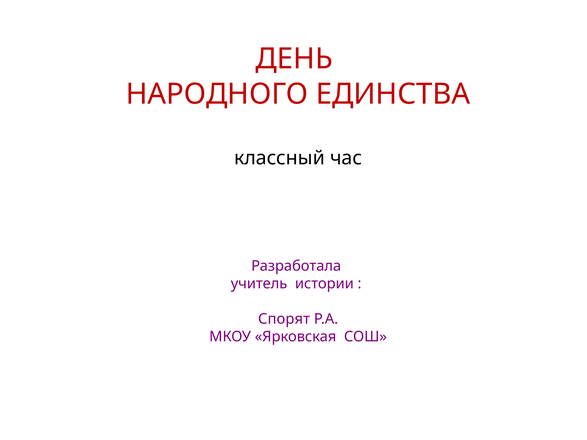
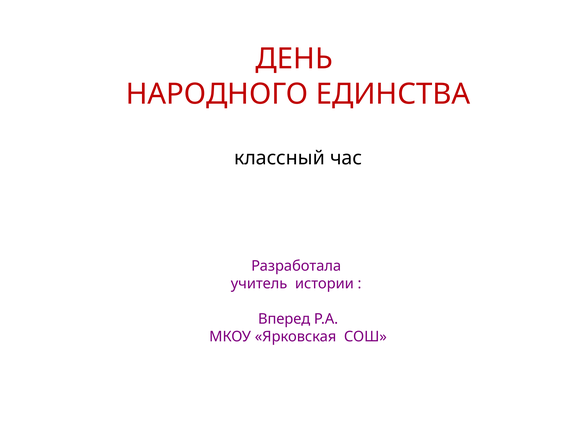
Спорят: Спорят -> Вперед (284, 319)
